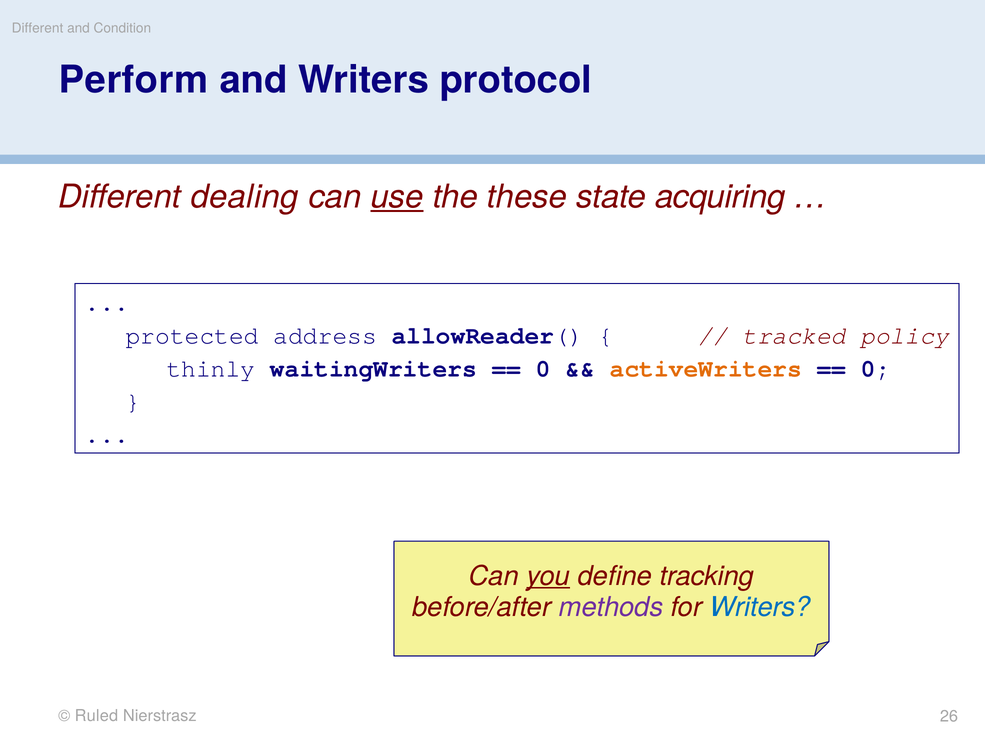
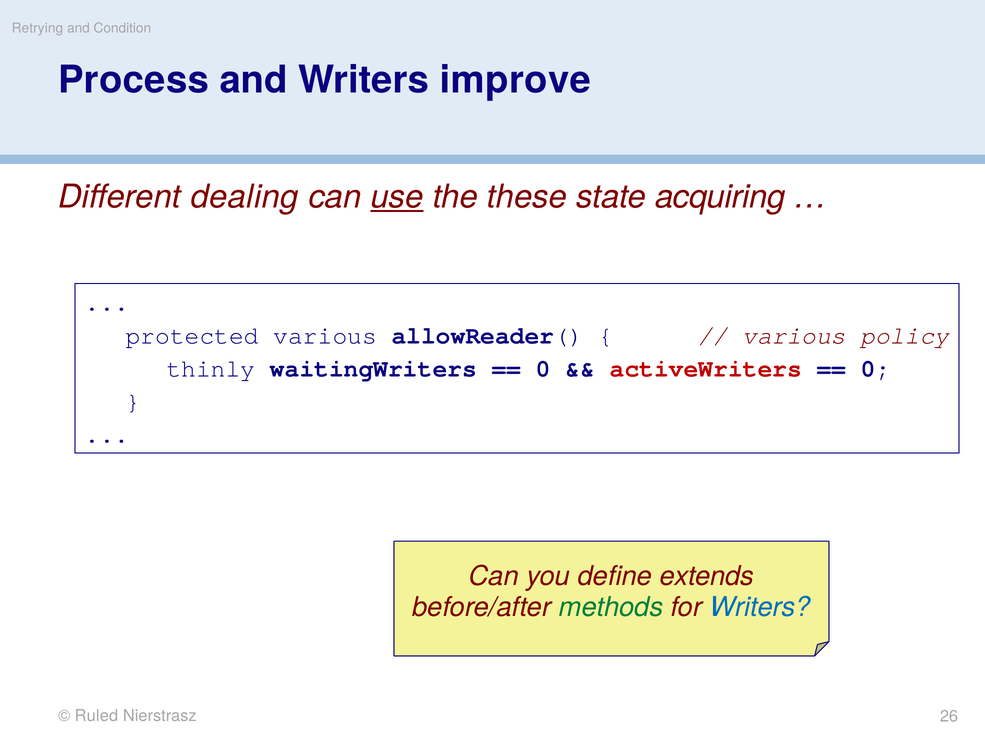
Different: Different -> Retrying (37, 28)
Perform: Perform -> Process (134, 80)
protocol: protocol -> improve (516, 80)
protected address: address -> various (325, 336)
tracked: tracked -> various (794, 336)
activeWriters colour: orange -> red (706, 369)
you underline: present -> none (548, 577)
tracking: tracking -> extends (707, 577)
methods colour: purple -> green (611, 608)
